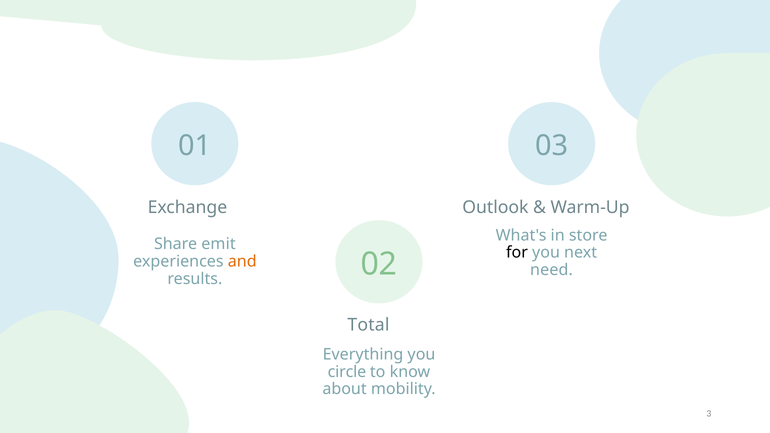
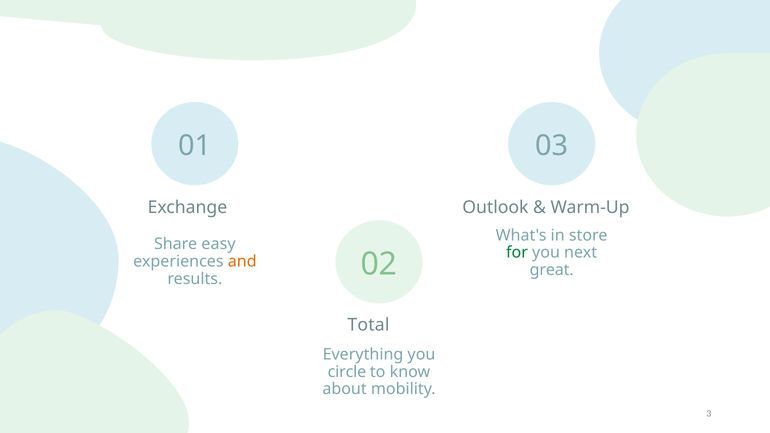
emit: emit -> easy (218, 244)
for colour: black -> green (517, 253)
need: need -> great (552, 270)
